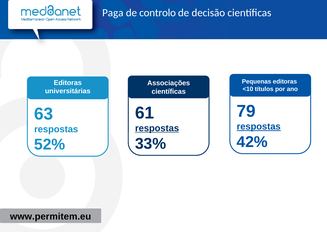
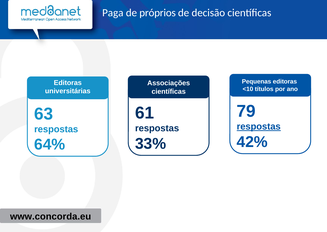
controlo: controlo -> próprios (158, 13)
respostas underline: present -> none (157, 128)
52%: 52% -> 64% (50, 144)
www.permitem.eu: www.permitem.eu -> www.concorda.eu (51, 216)
